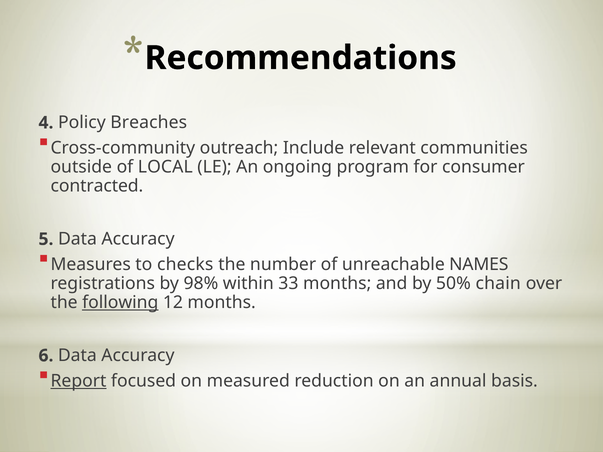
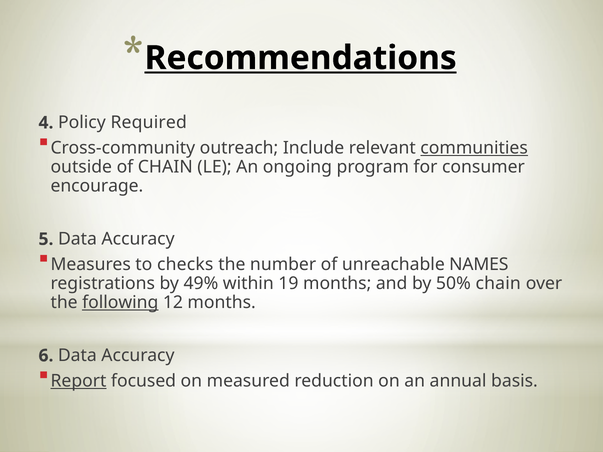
Recommendations underline: none -> present (301, 58)
Breaches: Breaches -> Required (149, 123)
communities underline: none -> present (474, 148)
of LOCAL: LOCAL -> CHAIN (165, 167)
contracted: contracted -> encourage (97, 186)
98%: 98% -> 49% (201, 284)
33: 33 -> 19 (288, 284)
